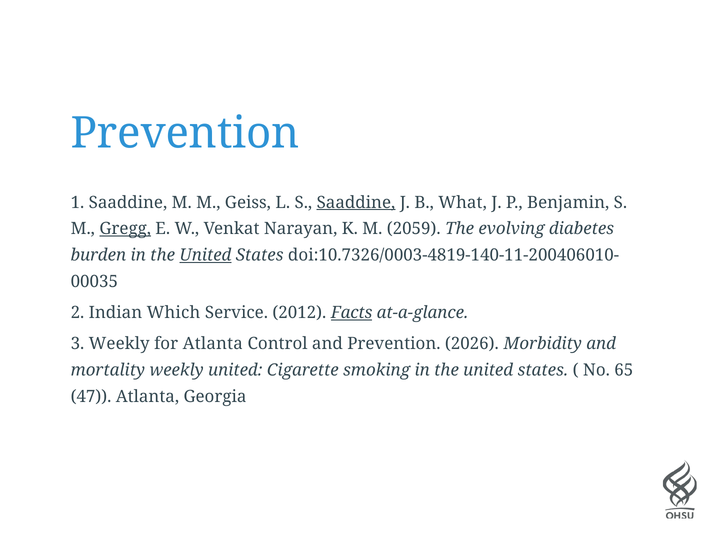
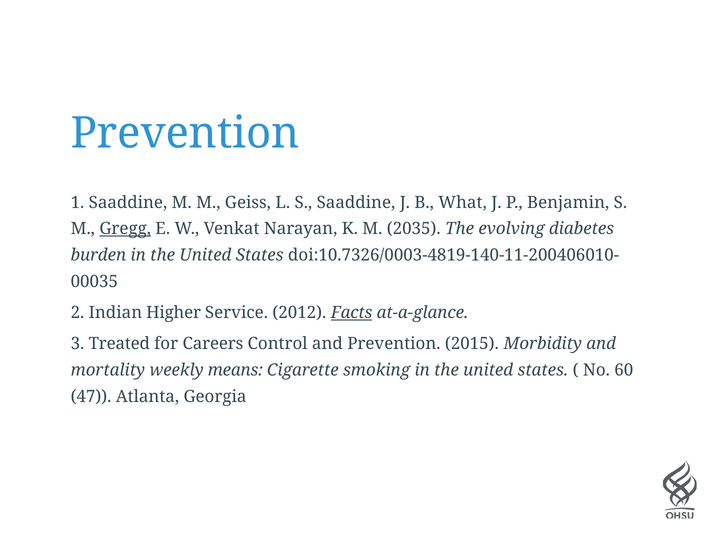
Saaddine underline: present -> none (356, 202)
2059: 2059 -> 2035 (414, 229)
United underline: present -> none (205, 255)
Which: Which -> Higher (174, 313)
3 Weekly: Weekly -> Treated (119, 344)
for Atlanta: Atlanta -> Careers (213, 344)
2026: 2026 -> 2015 (472, 344)
weekly united: united -> means (235, 370)
65: 65 -> 60 (624, 370)
